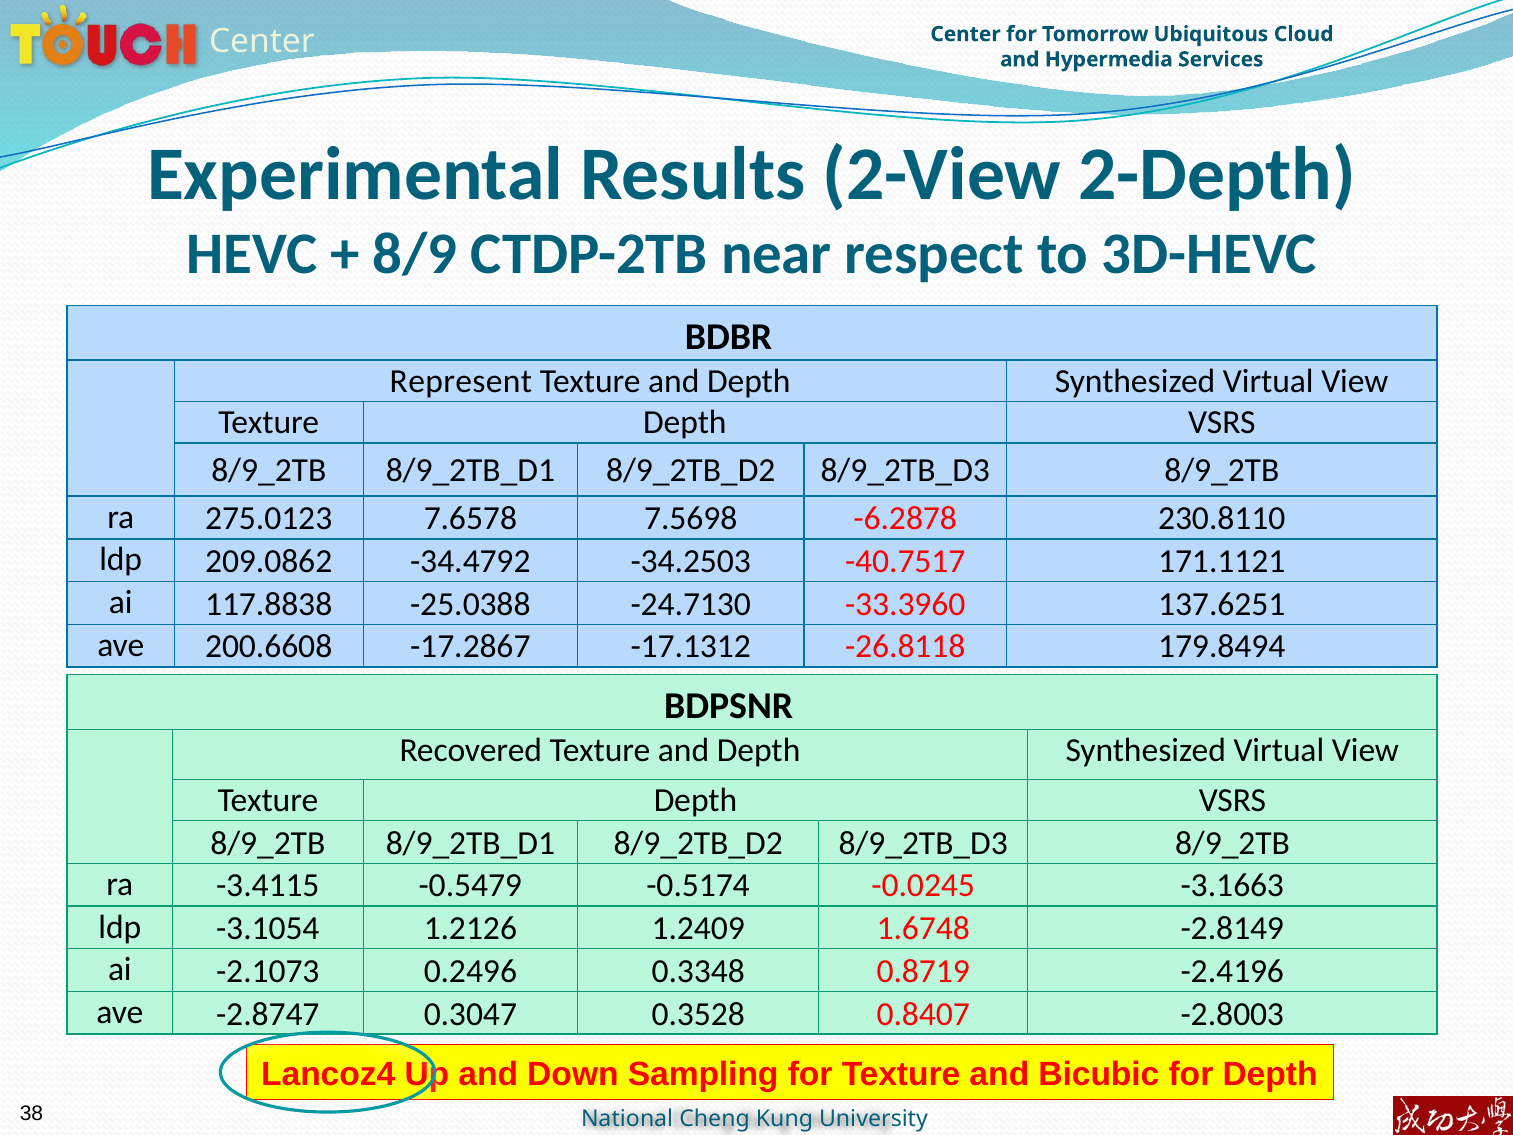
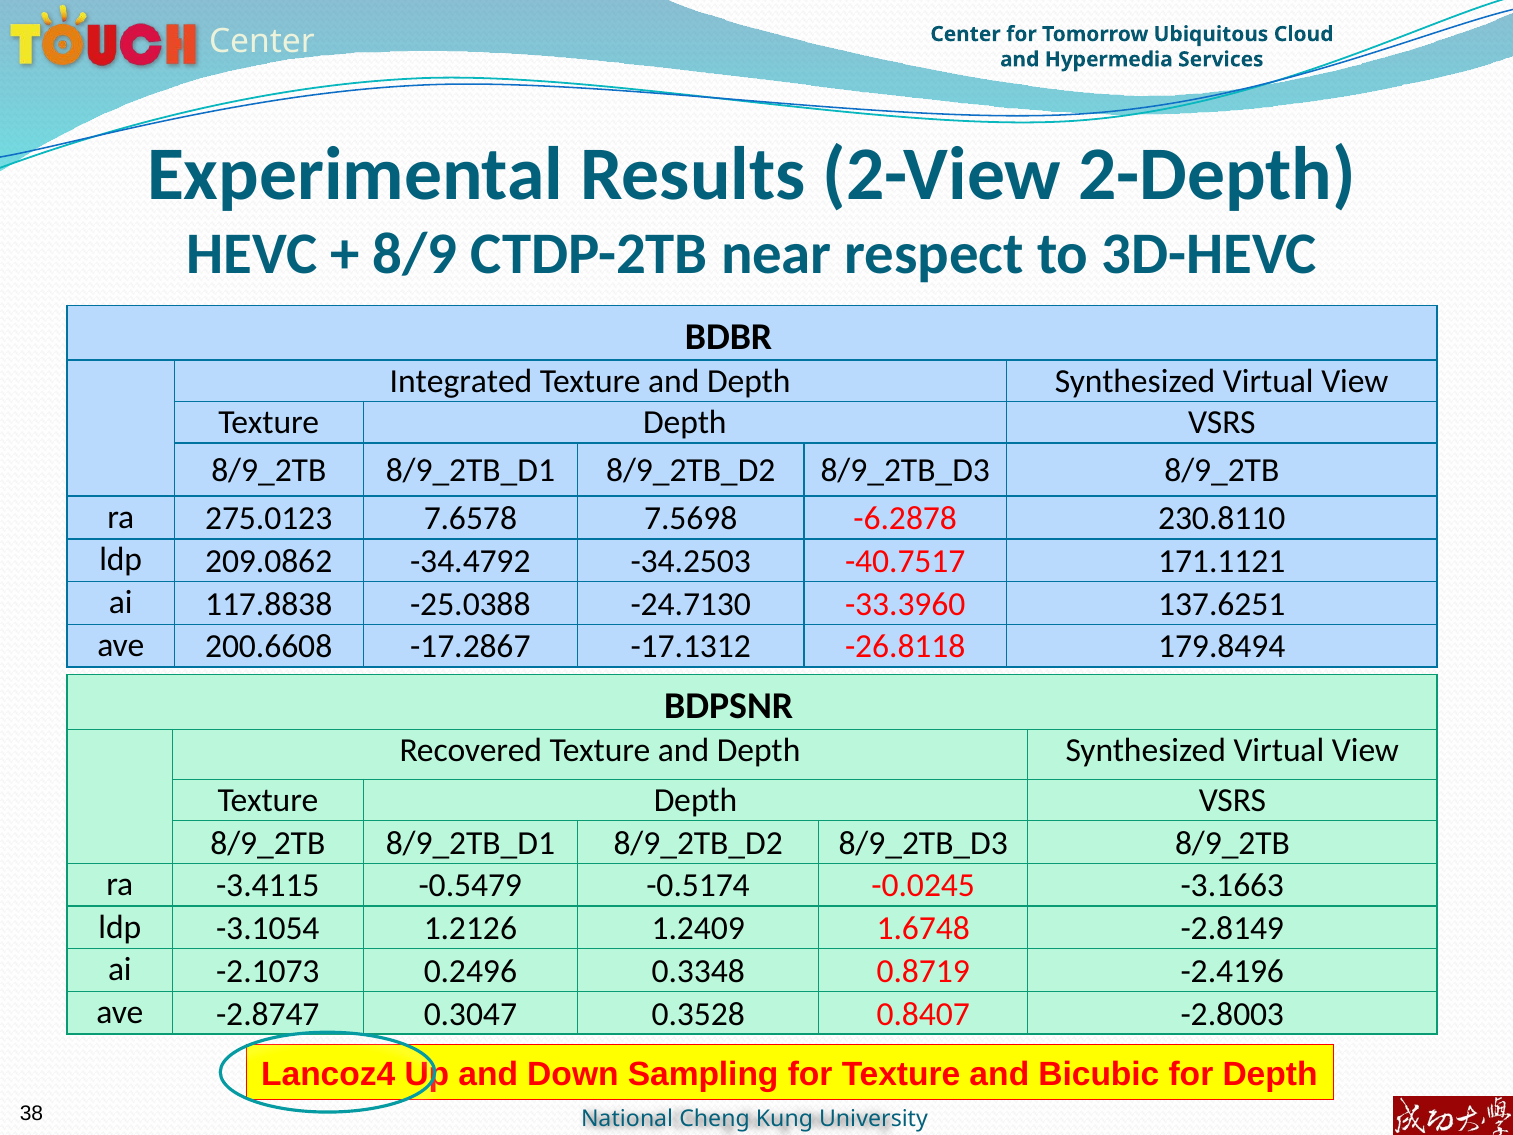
Represent: Represent -> Integrated (461, 381)
